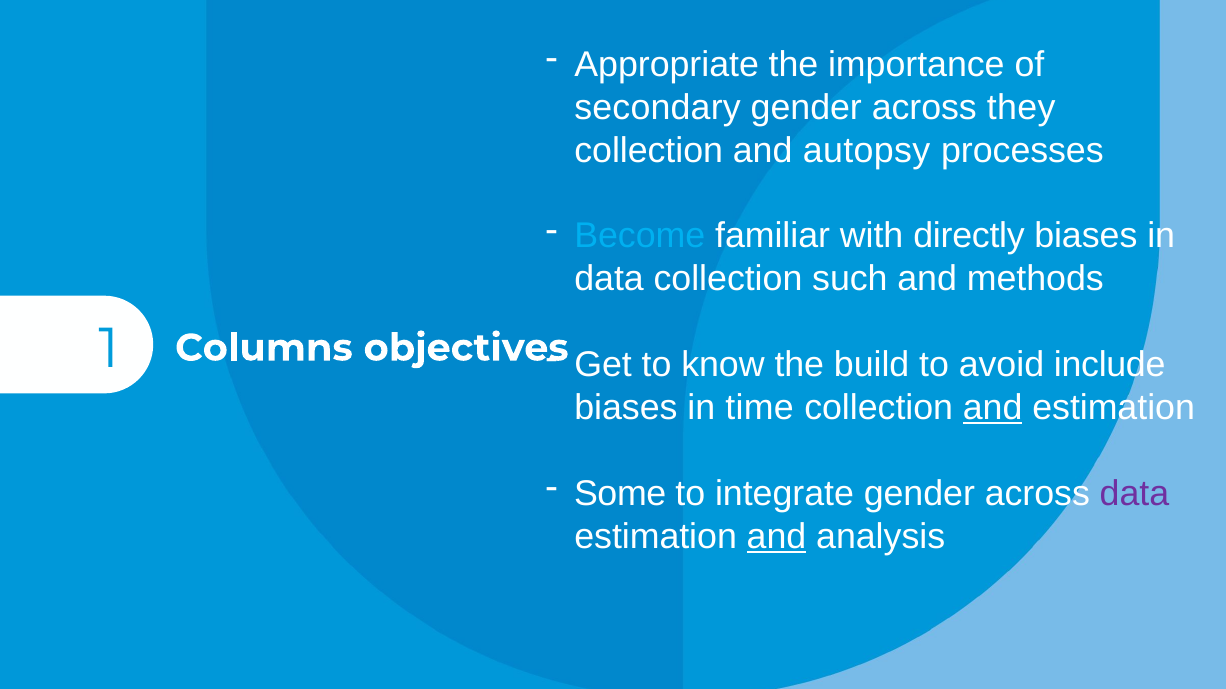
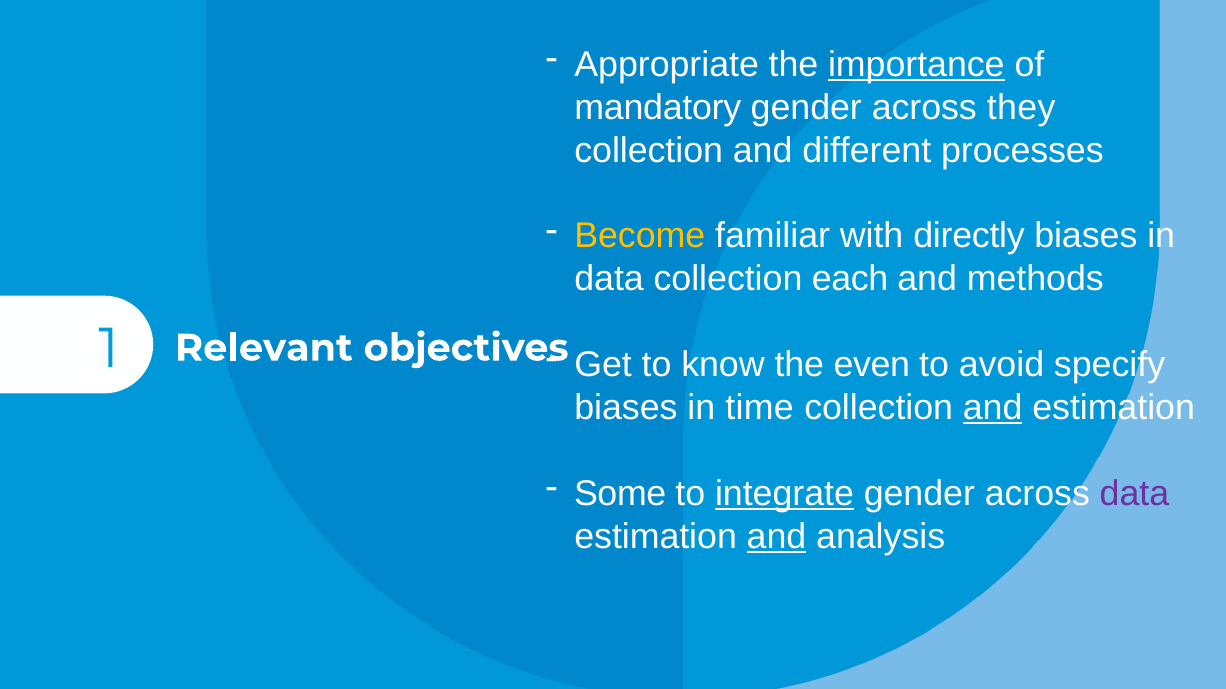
importance underline: none -> present (916, 65)
secondary: secondary -> mandatory (658, 107)
autopsy: autopsy -> different (867, 150)
Become colour: light blue -> yellow (640, 236)
such: such -> each (850, 279)
Columns: Columns -> Relevant (264, 348)
build: build -> even (872, 365)
include: include -> specify (1110, 365)
integrate underline: none -> present (784, 494)
